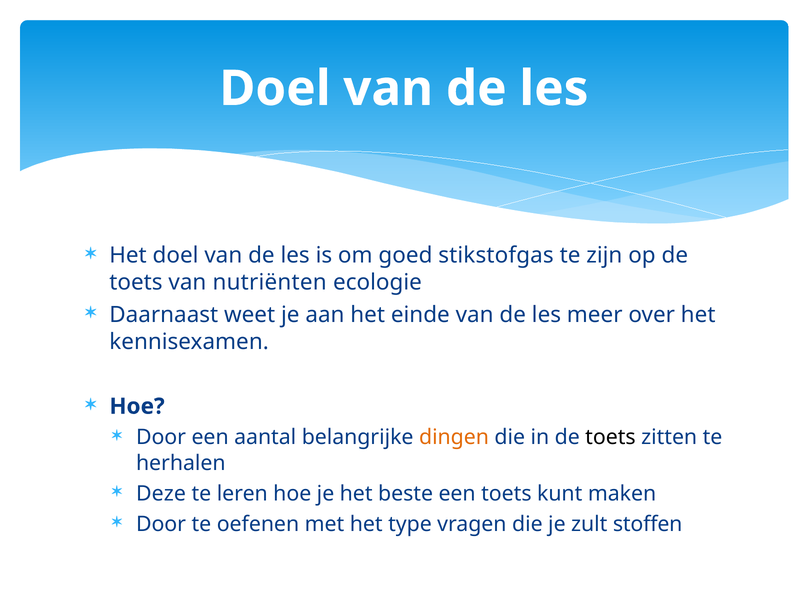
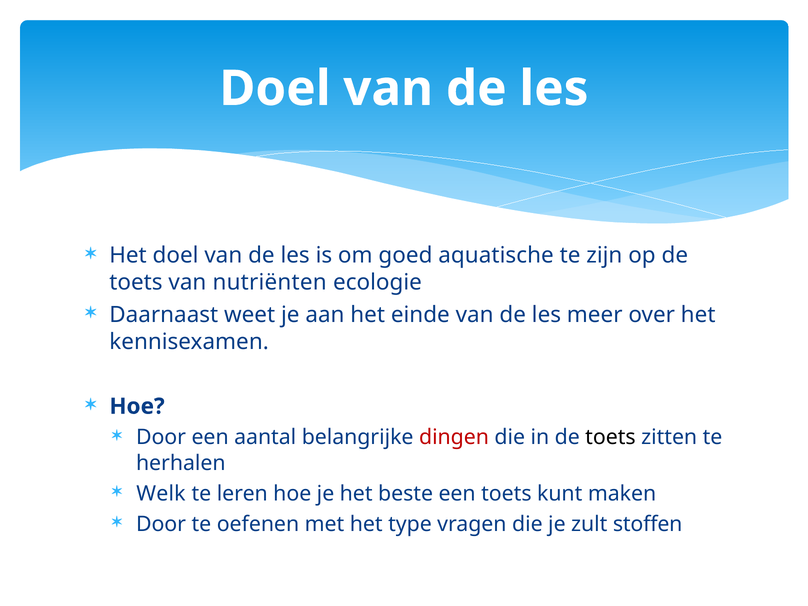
stikstofgas: stikstofgas -> aquatische (496, 256)
dingen colour: orange -> red (454, 437)
Deze: Deze -> Welk (161, 494)
